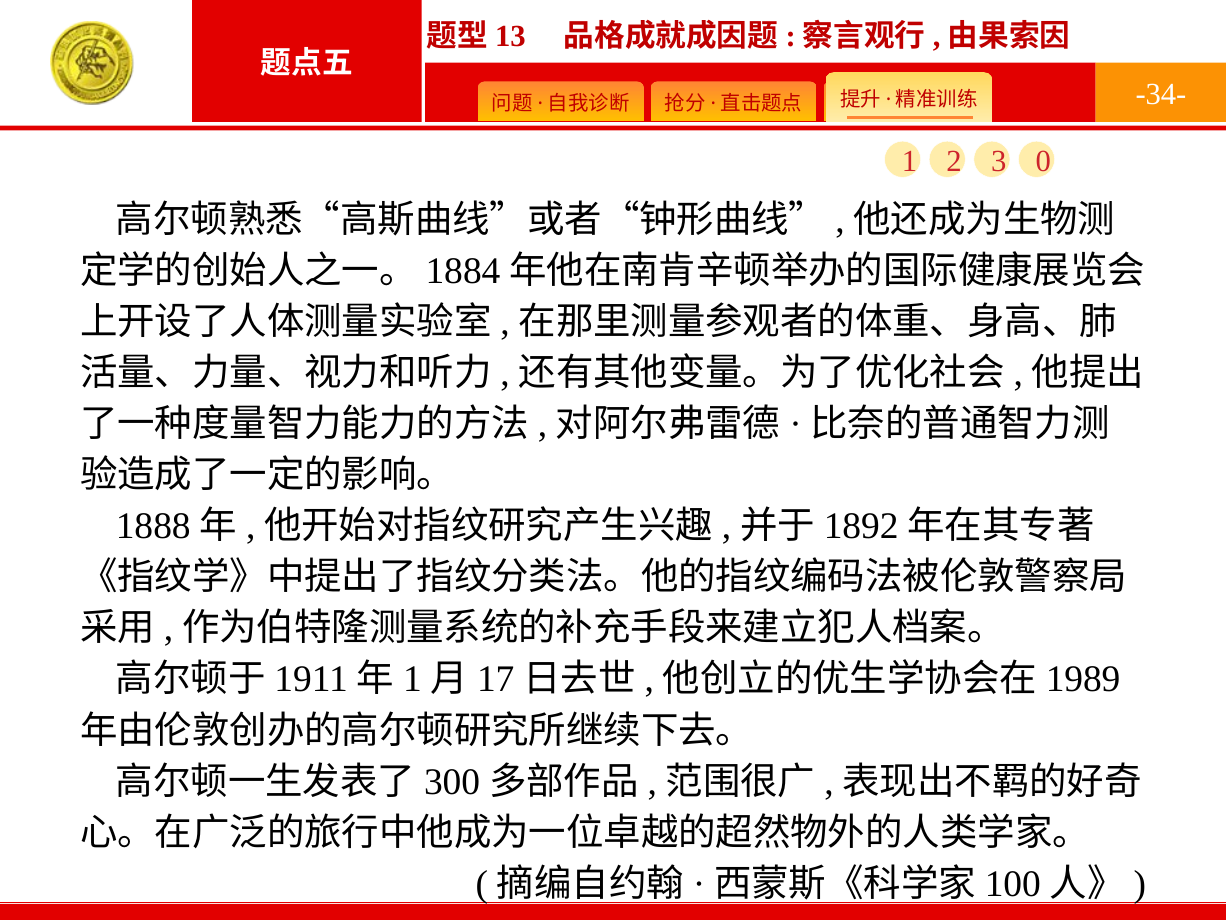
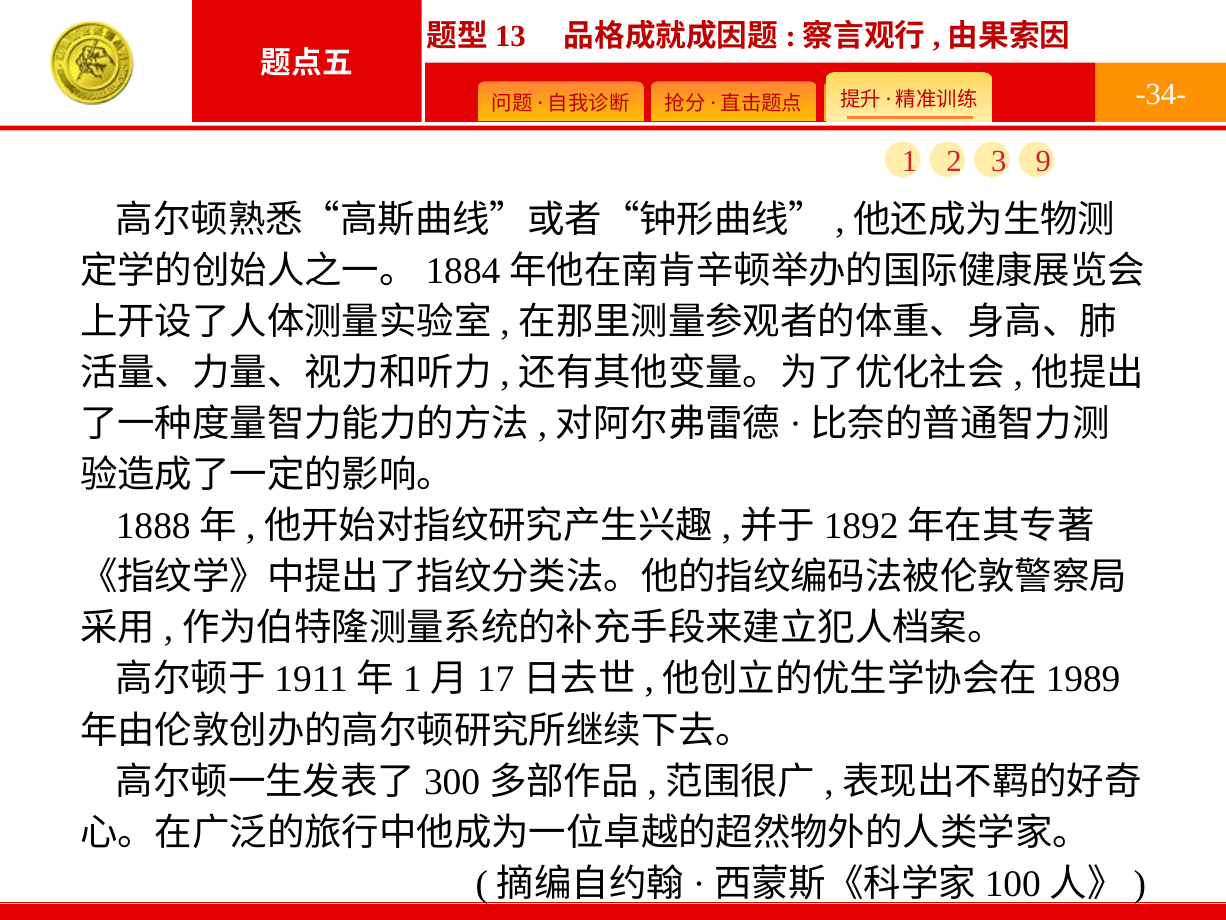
0: 0 -> 9 (1043, 161)
